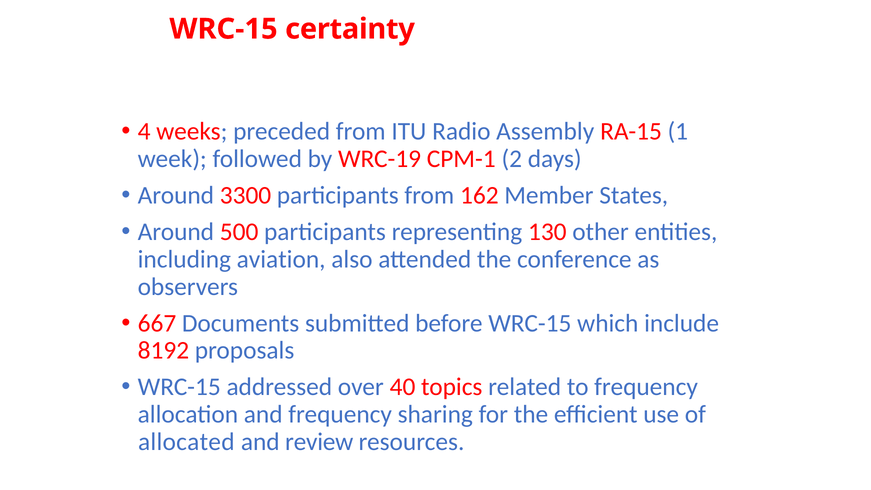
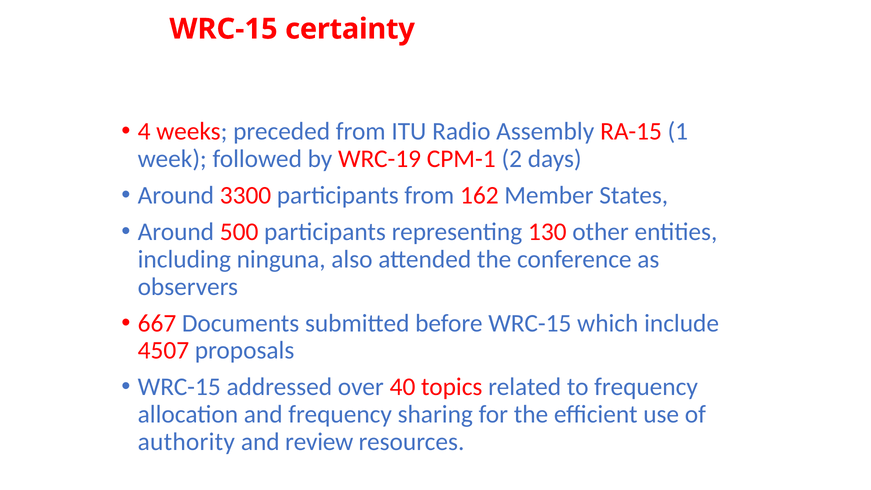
aviation: aviation -> ninguna (281, 259)
8192: 8192 -> 4507 (163, 350)
allocated: allocated -> authority (186, 442)
